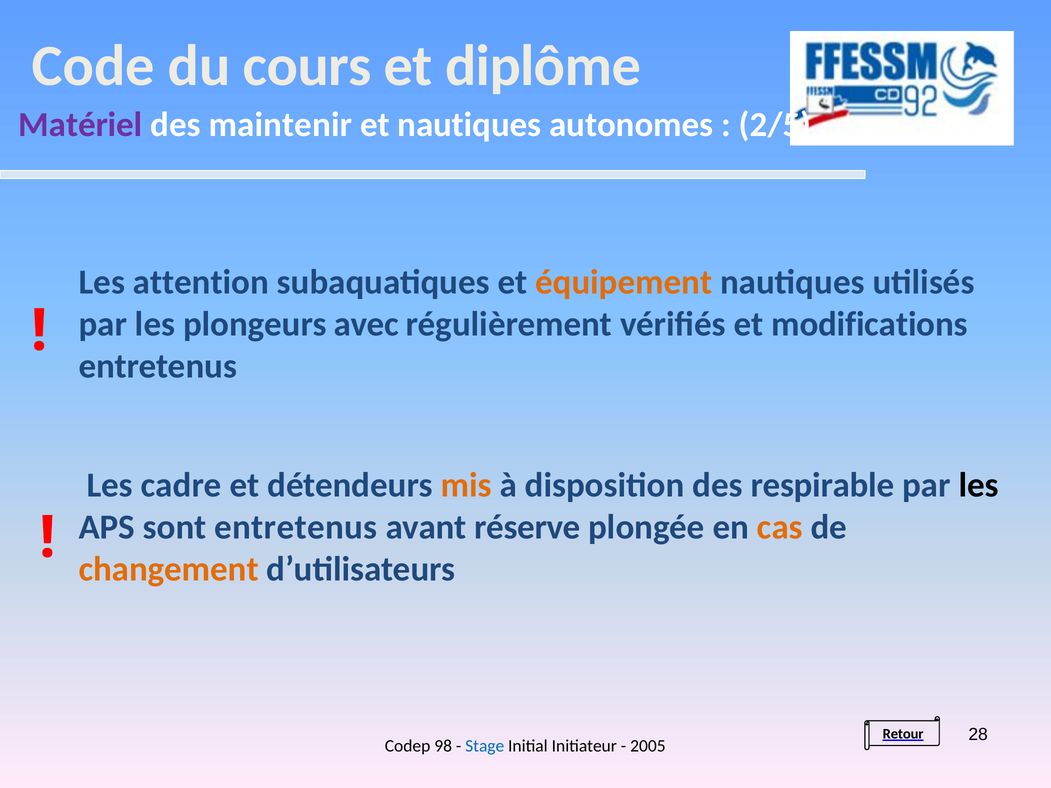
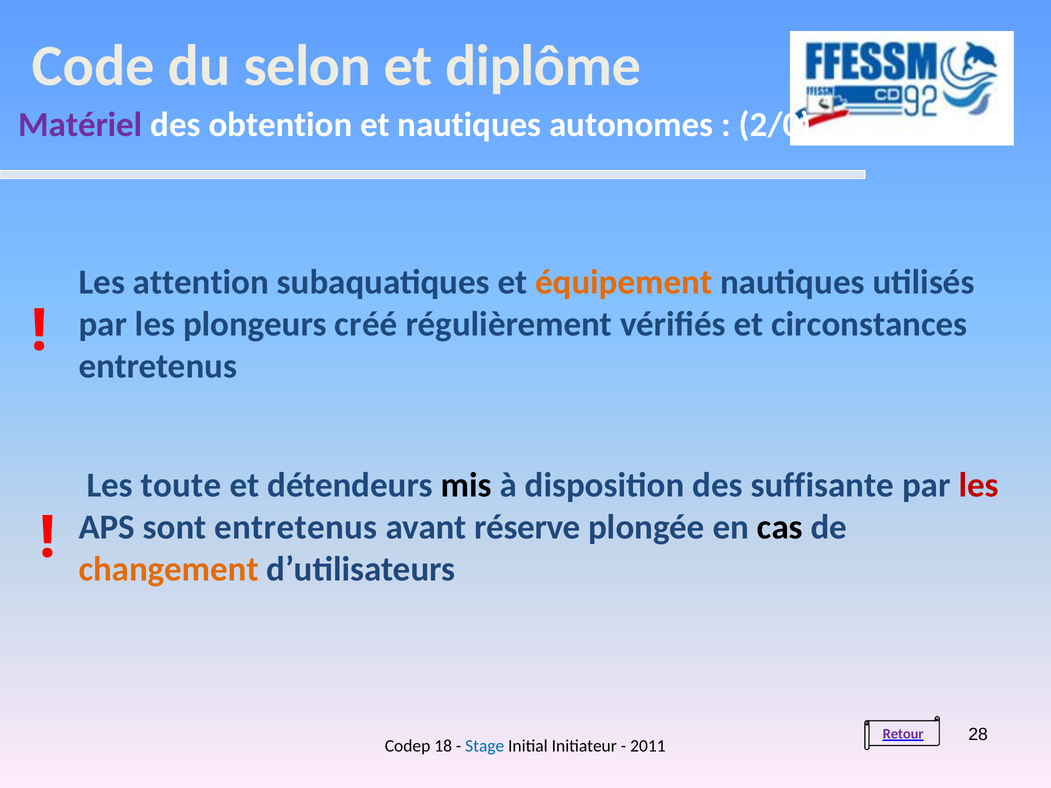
cours: cours -> selon (307, 66)
maintenir: maintenir -> obtention (280, 125)
2/5: 2/5 -> 2/0 (775, 125)
avec: avec -> créé (366, 324)
modifications: modifications -> circonstances (869, 324)
cadre: cadre -> toute (181, 485)
mis colour: orange -> black (466, 485)
respirable: respirable -> suffisante (822, 485)
les colour: black -> red (979, 485)
cas colour: orange -> black (780, 527)
Retour colour: black -> purple (903, 734)
98: 98 -> 18 (443, 746)
2005: 2005 -> 2011 (648, 746)
